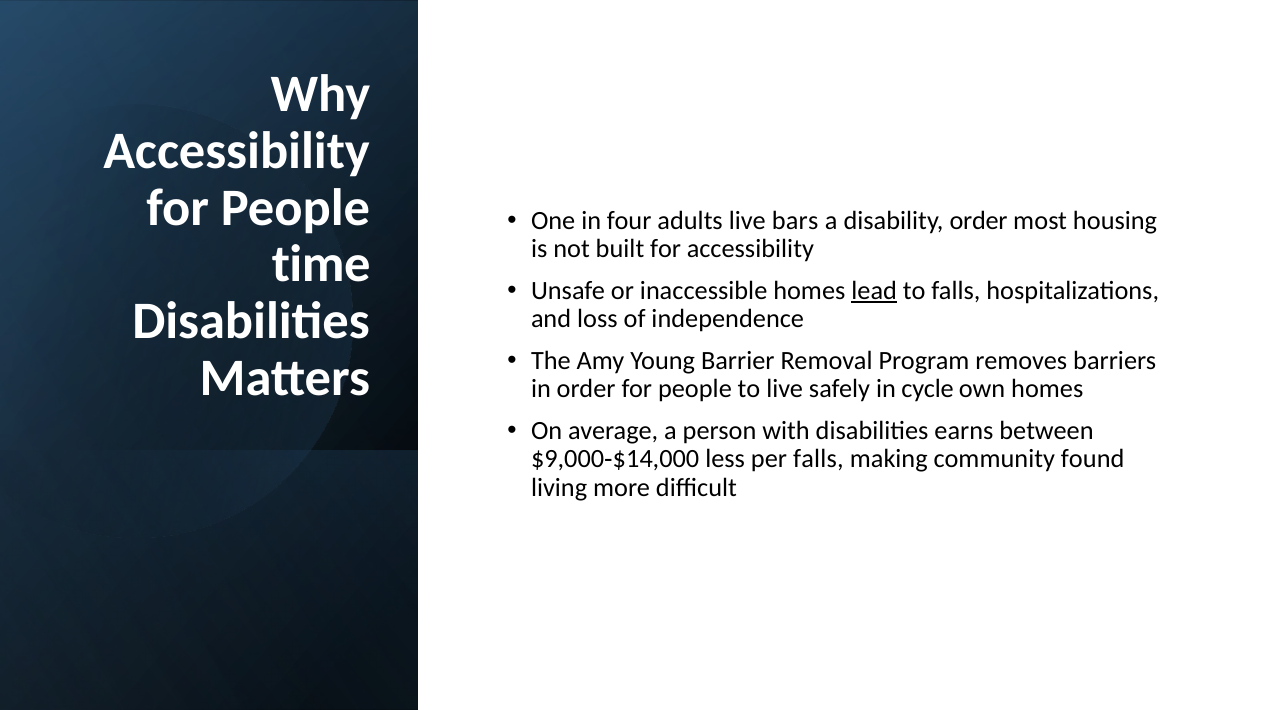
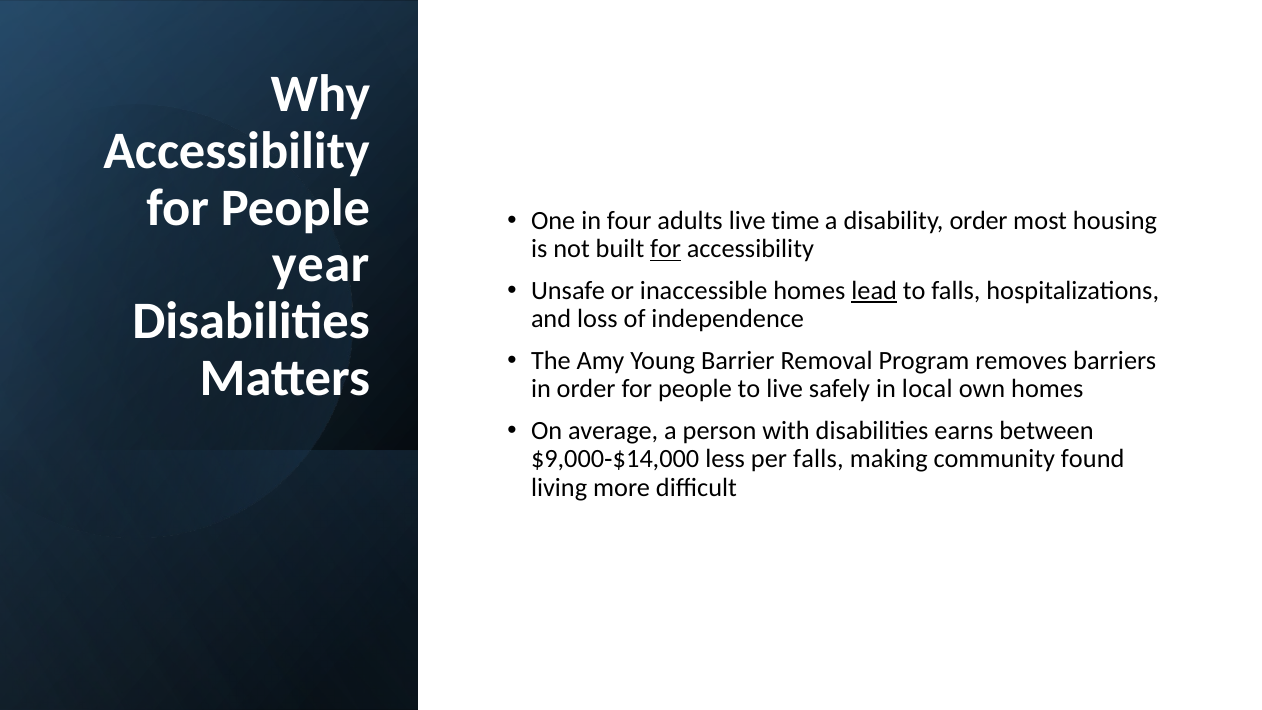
bars: bars -> time (795, 221)
for underline: none -> present (666, 249)
time: time -> year (321, 264)
cycle: cycle -> local (927, 389)
